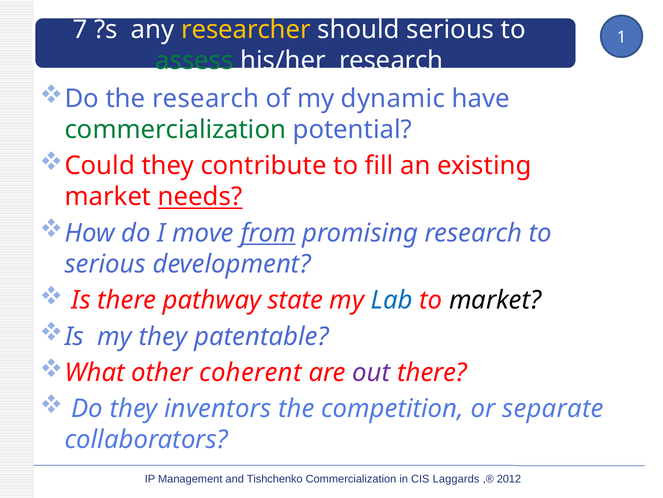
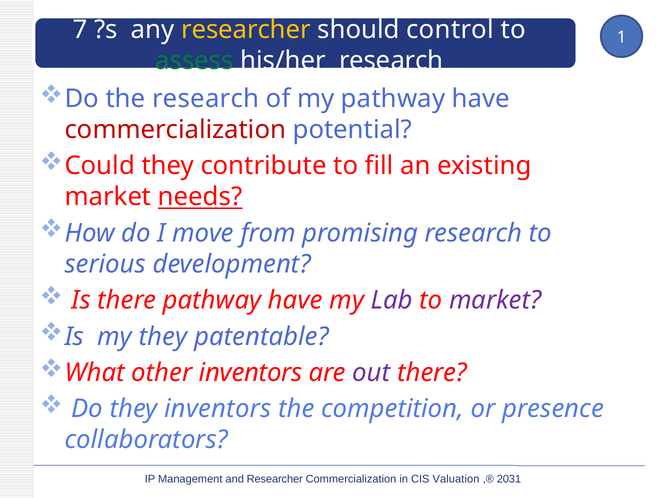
should serious: serious -> control (450, 30)
my dynamic: dynamic -> pathway (393, 99)
commercialization colour: green -> red (175, 130)
from underline: present -> none (268, 233)
there pathway state: state -> have (295, 300)
Lab colour: blue -> purple (392, 300)
market colour: black -> purple (495, 300)
other coherent: coherent -> inventors (251, 372)
separate: separate -> presence (553, 408)
and Tishchenko: Tishchenko -> Researcher (275, 479)
Laggards: Laggards -> Valuation (456, 479)
2012: 2012 -> 2031 (509, 479)
